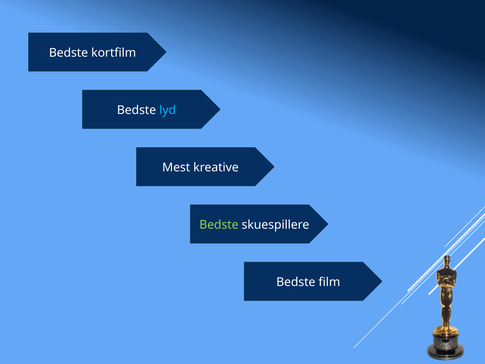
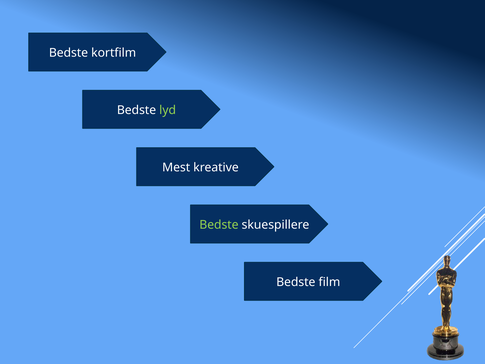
lyd colour: light blue -> light green (168, 110)
